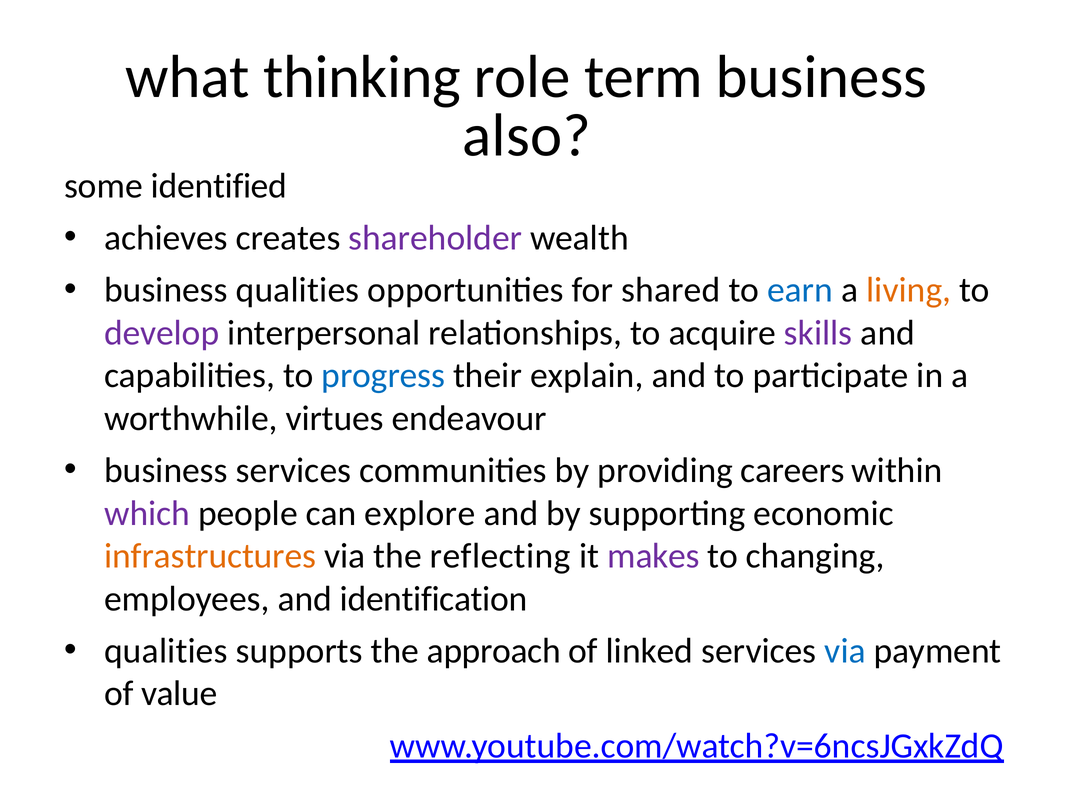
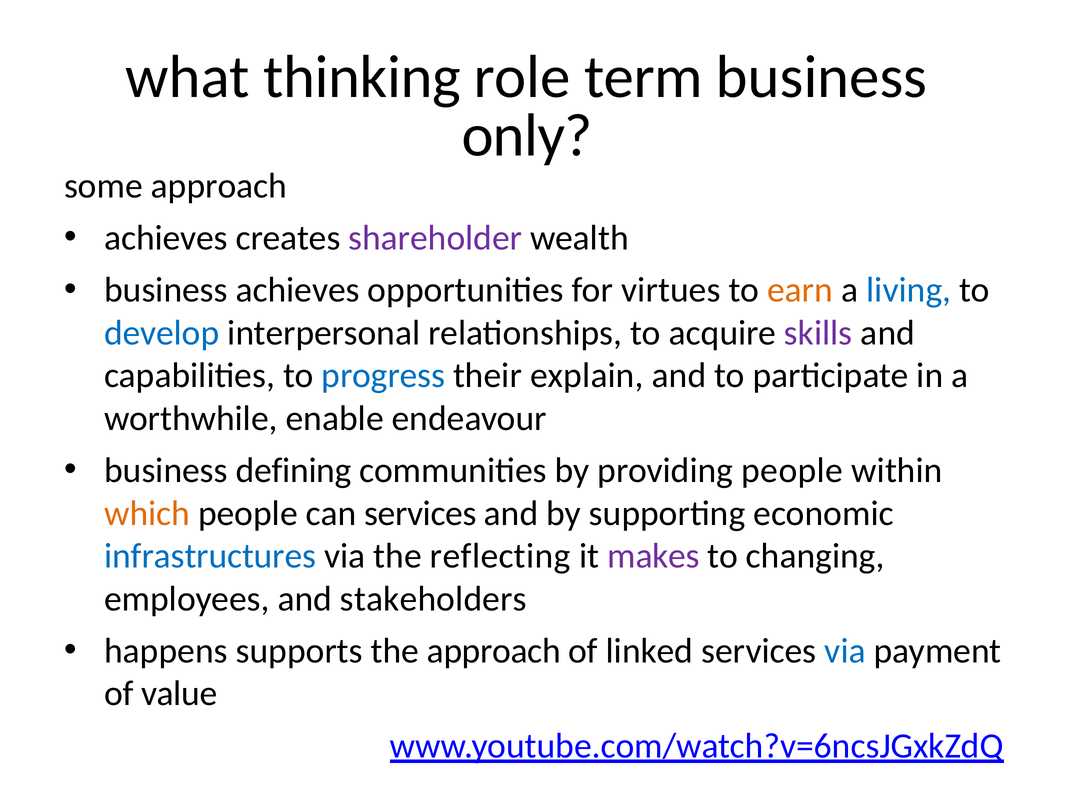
also: also -> only (527, 135)
some identified: identified -> approach (219, 186)
business qualities: qualities -> achieves (298, 290)
shared: shared -> virtues (671, 290)
earn colour: blue -> orange (800, 290)
living colour: orange -> blue (909, 290)
develop colour: purple -> blue (162, 333)
virtues: virtues -> enable (335, 418)
business services: services -> defining (294, 471)
providing careers: careers -> people (792, 471)
which colour: purple -> orange (147, 513)
can explore: explore -> services (420, 513)
infrastructures colour: orange -> blue (210, 556)
identification: identification -> stakeholders (433, 599)
qualities: qualities -> happens (166, 651)
